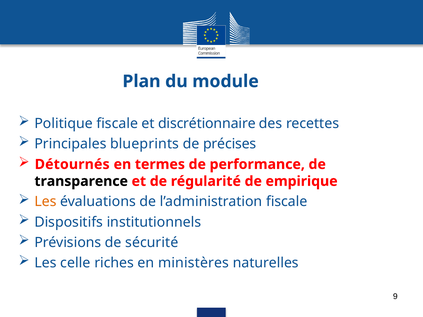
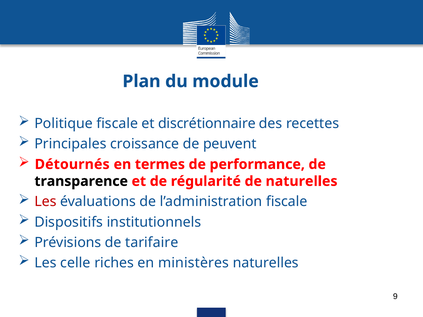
blueprints: blueprints -> croissance (145, 144)
précises: précises -> peuvent (230, 144)
de empirique: empirique -> naturelles (302, 181)
Les colour: orange -> red (45, 202)
sécurité: sécurité -> tarifaire (152, 243)
